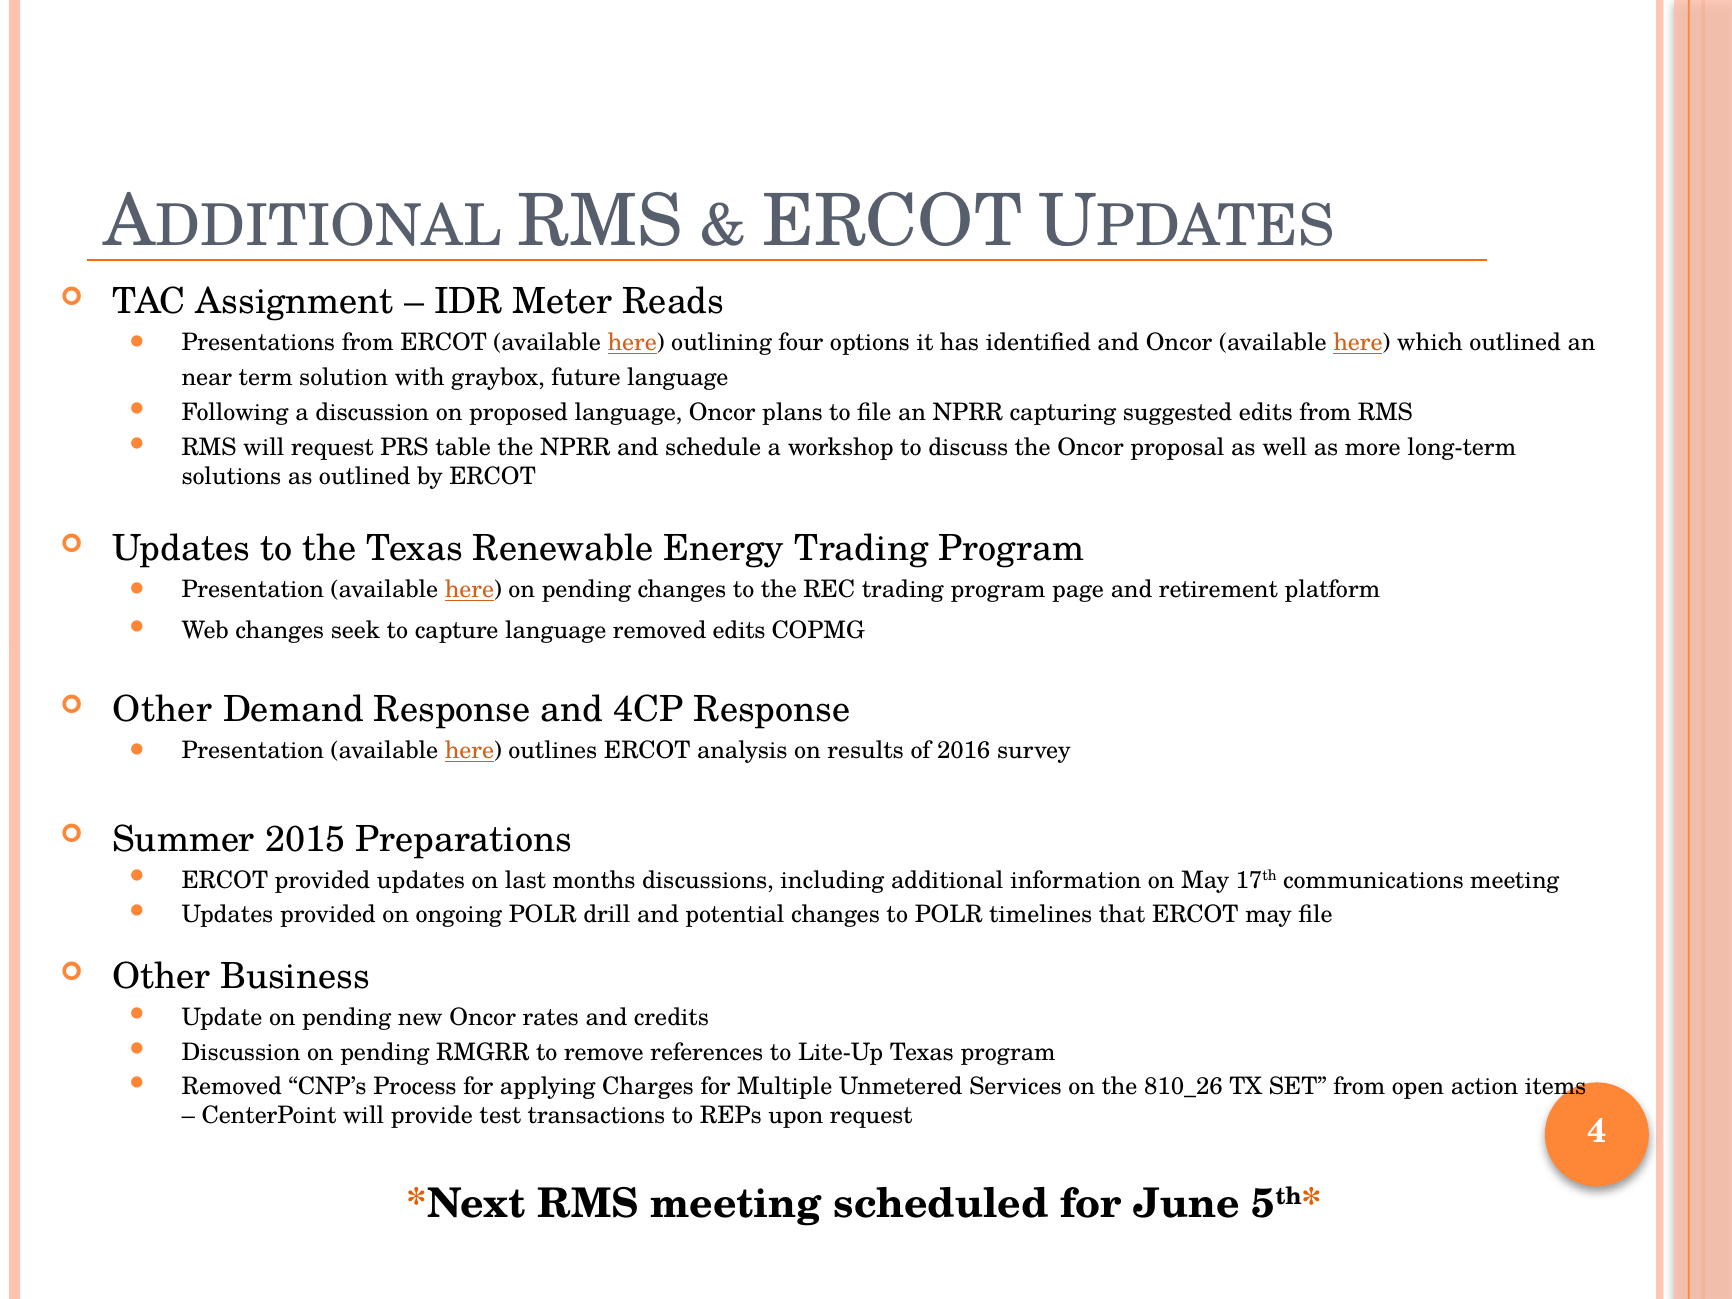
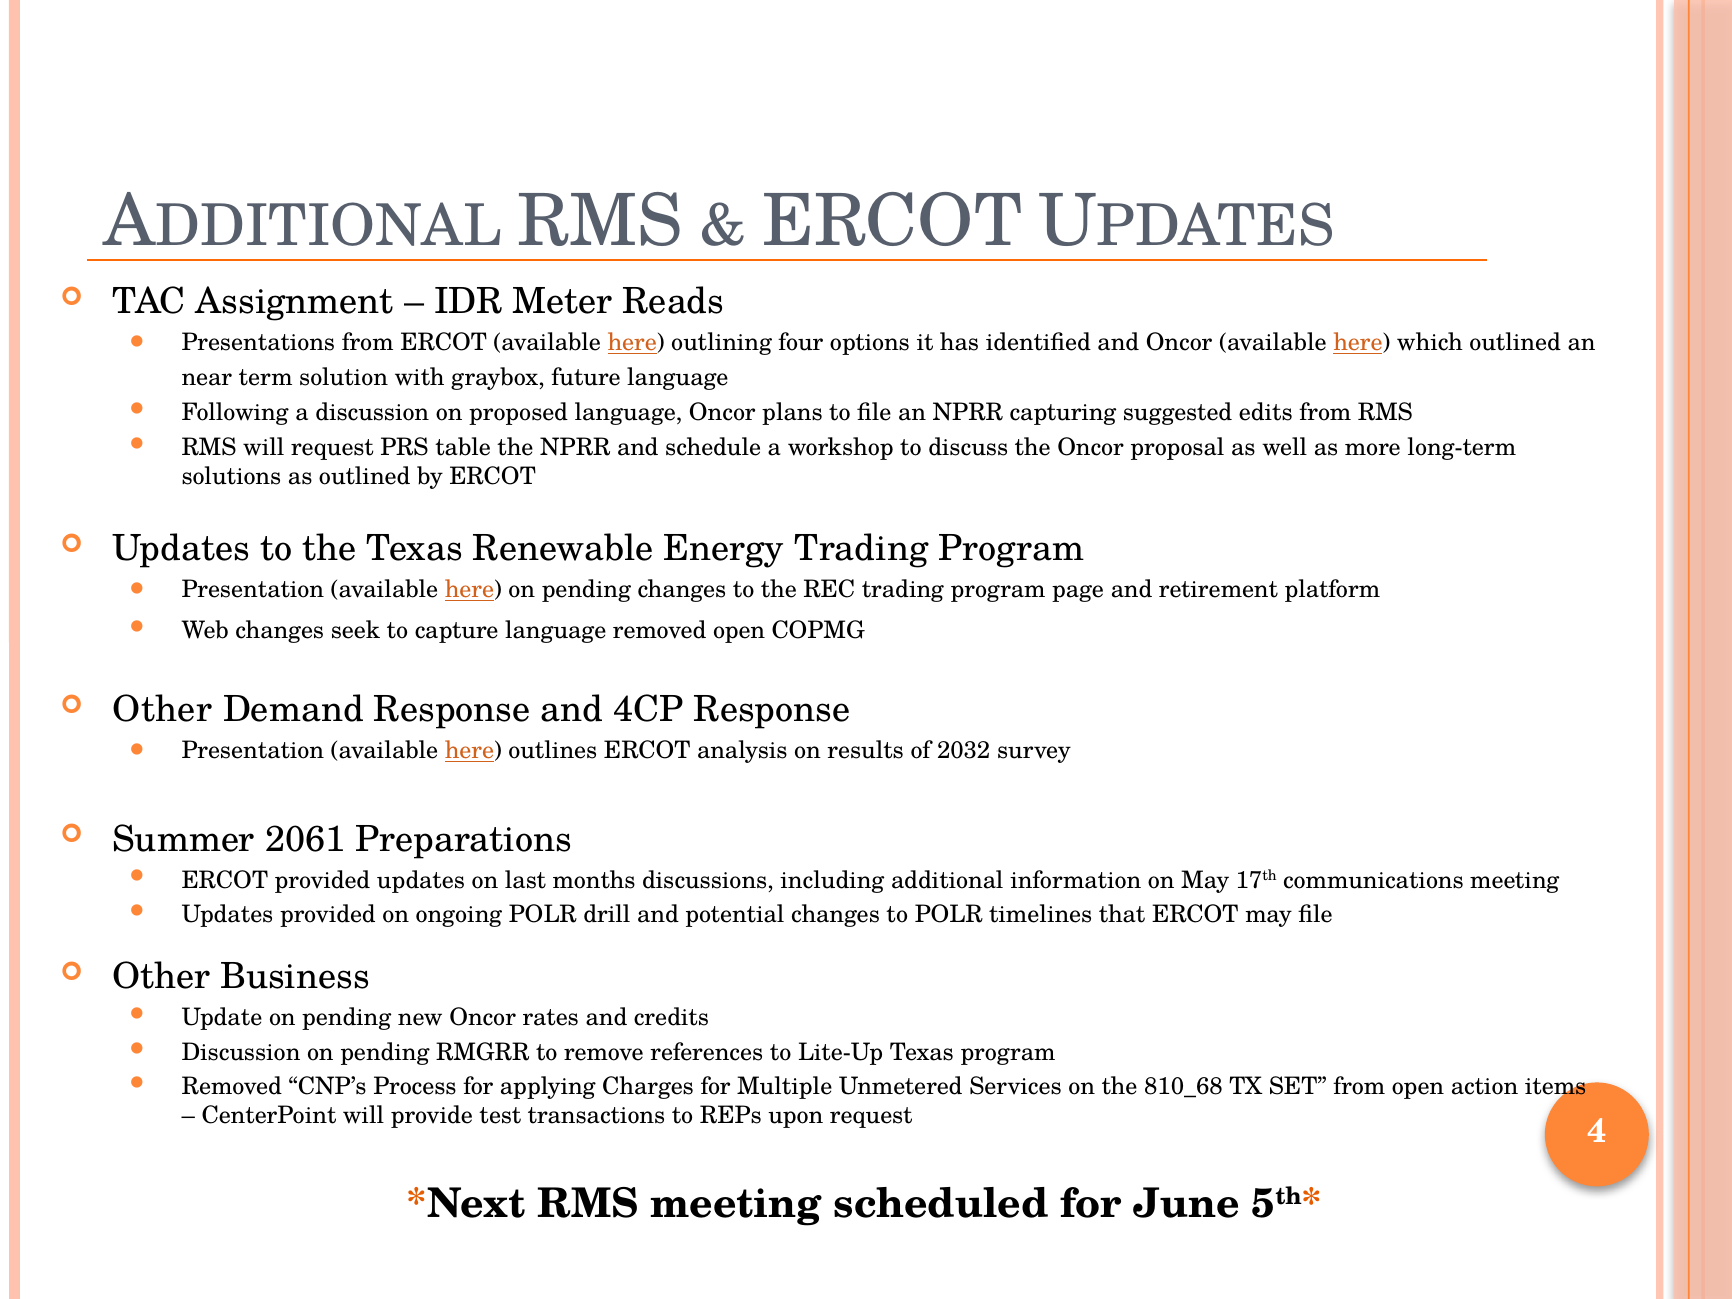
removed edits: edits -> open (739, 631)
2016: 2016 -> 2032 (964, 751)
2015: 2015 -> 2061 (305, 839)
810_26: 810_26 -> 810_68 (1183, 1087)
